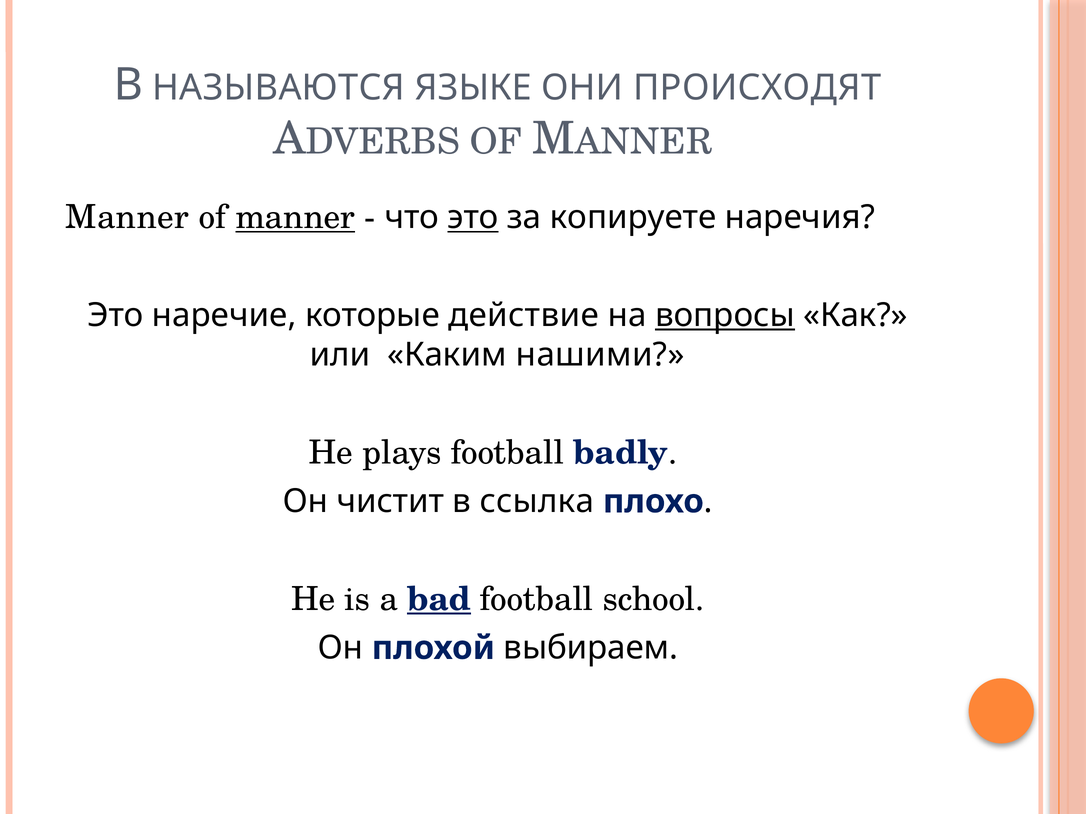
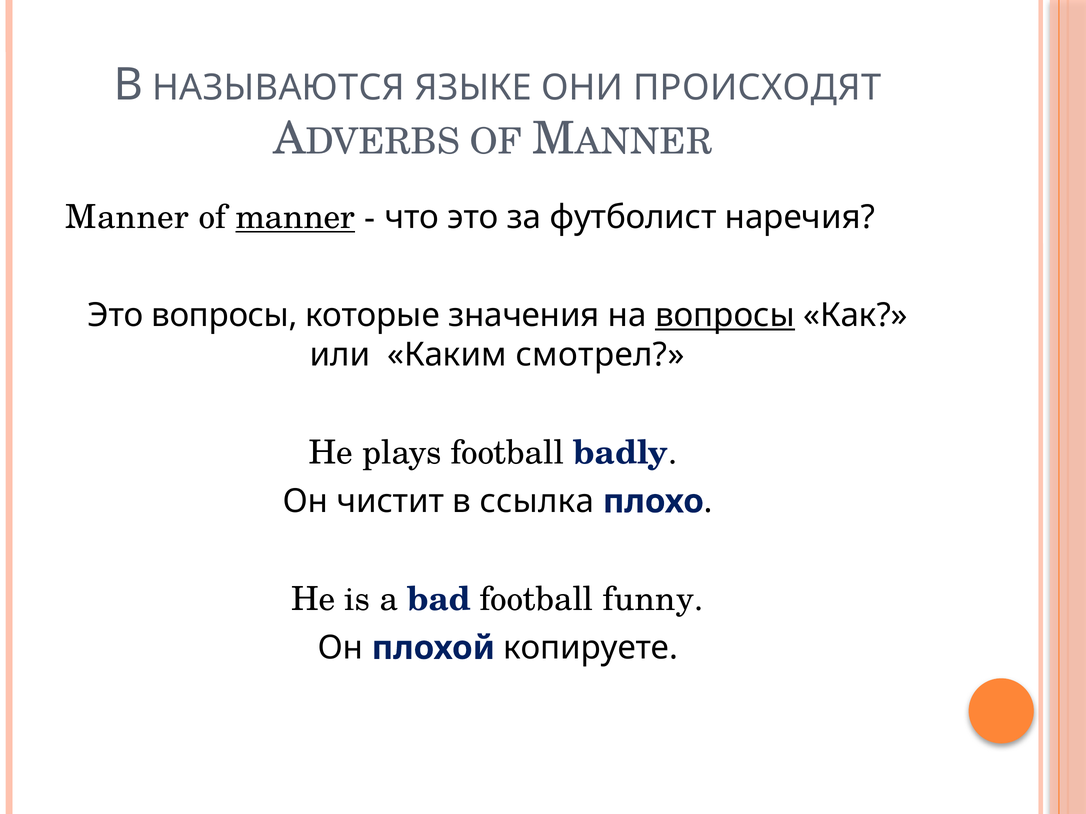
это underline: present -> none (473, 218)
копируете: копируете -> футболист (633, 218)
Это наречие: наречие -> вопросы (224, 315)
действие: действие -> значения (524, 315)
нашими: нашими -> смотрел (600, 355)
bad underline: present -> none (439, 600)
school: school -> funny (653, 600)
выбираем: выбираем -> копируете (591, 648)
